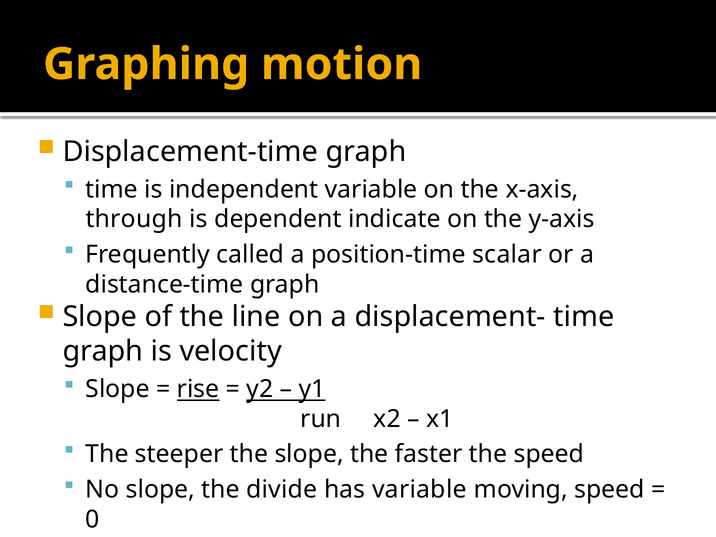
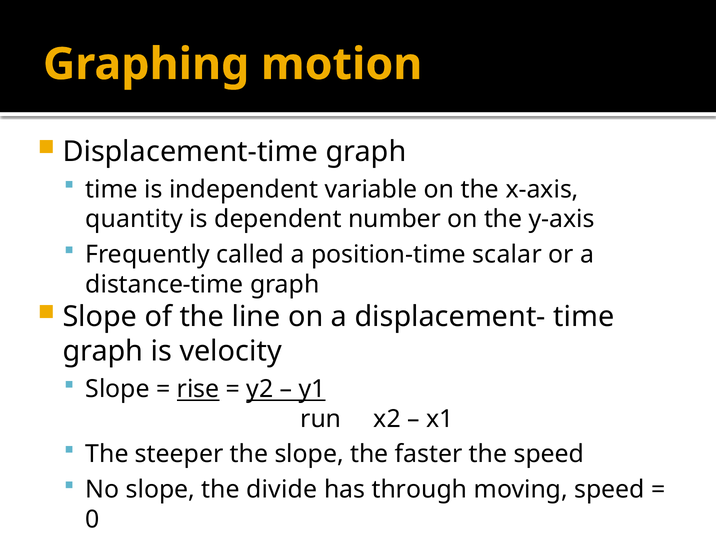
through: through -> quantity (134, 219)
indicate: indicate -> number (395, 219)
has variable: variable -> through (419, 490)
